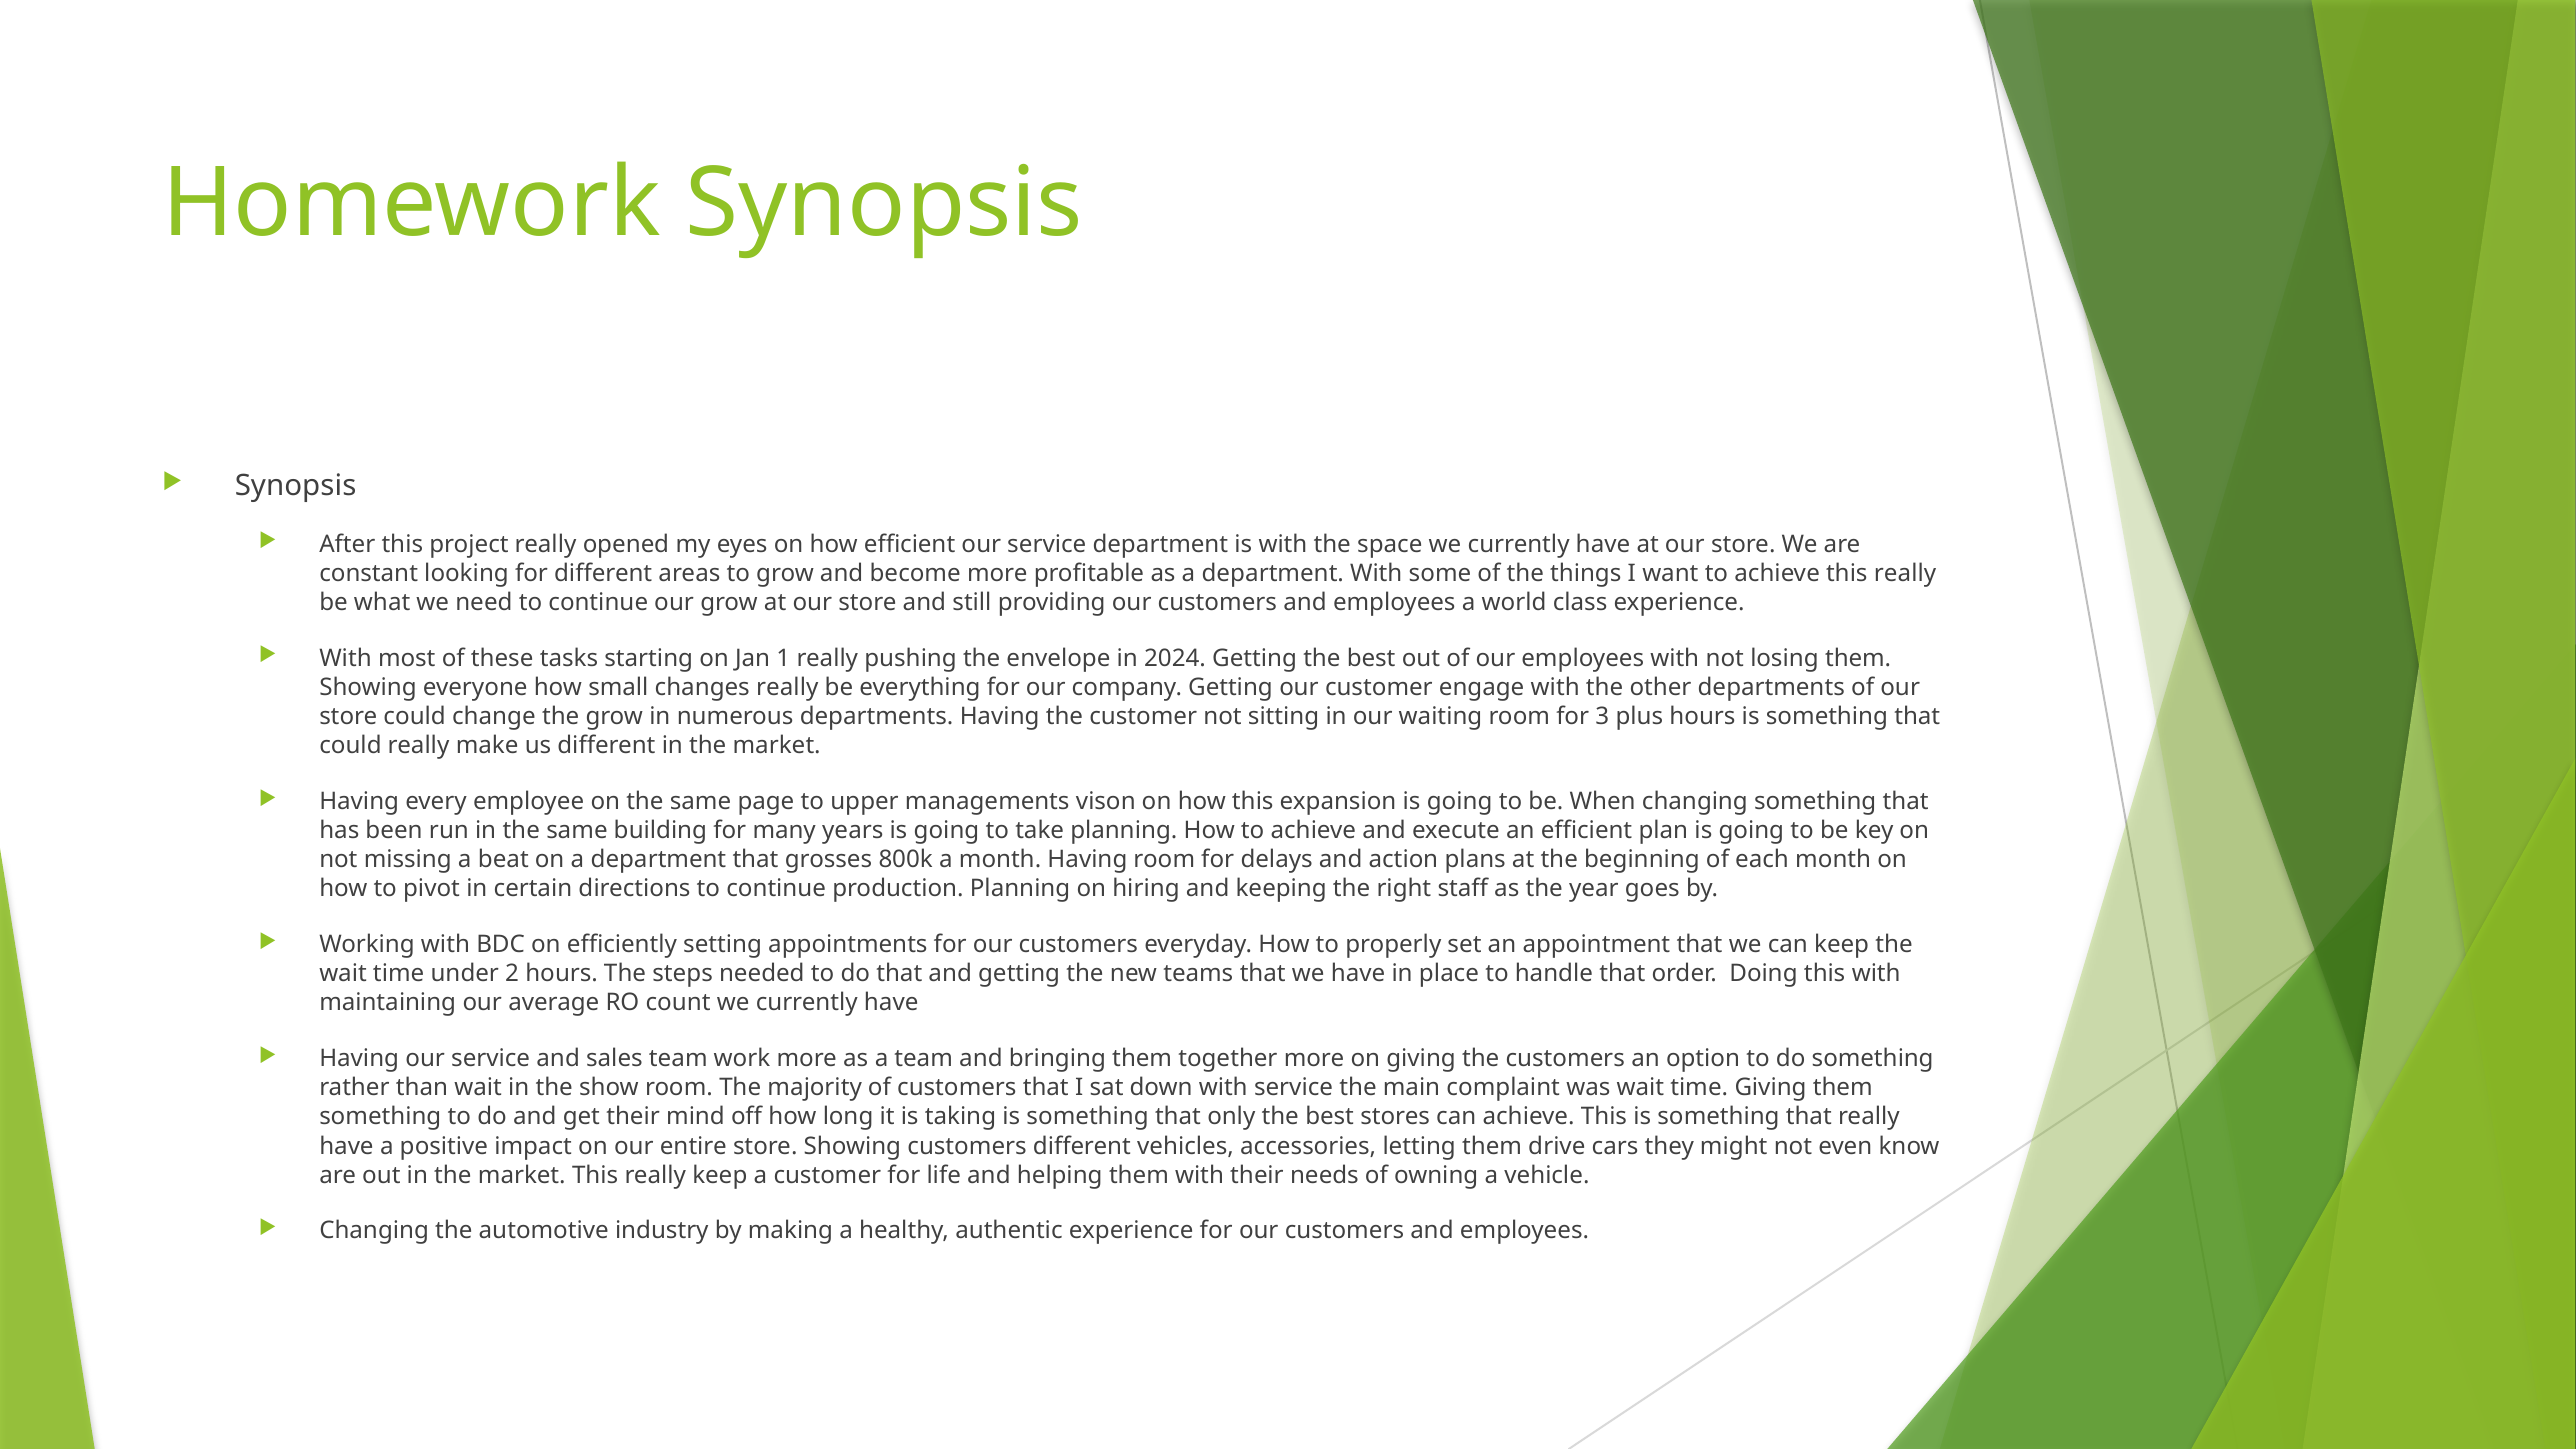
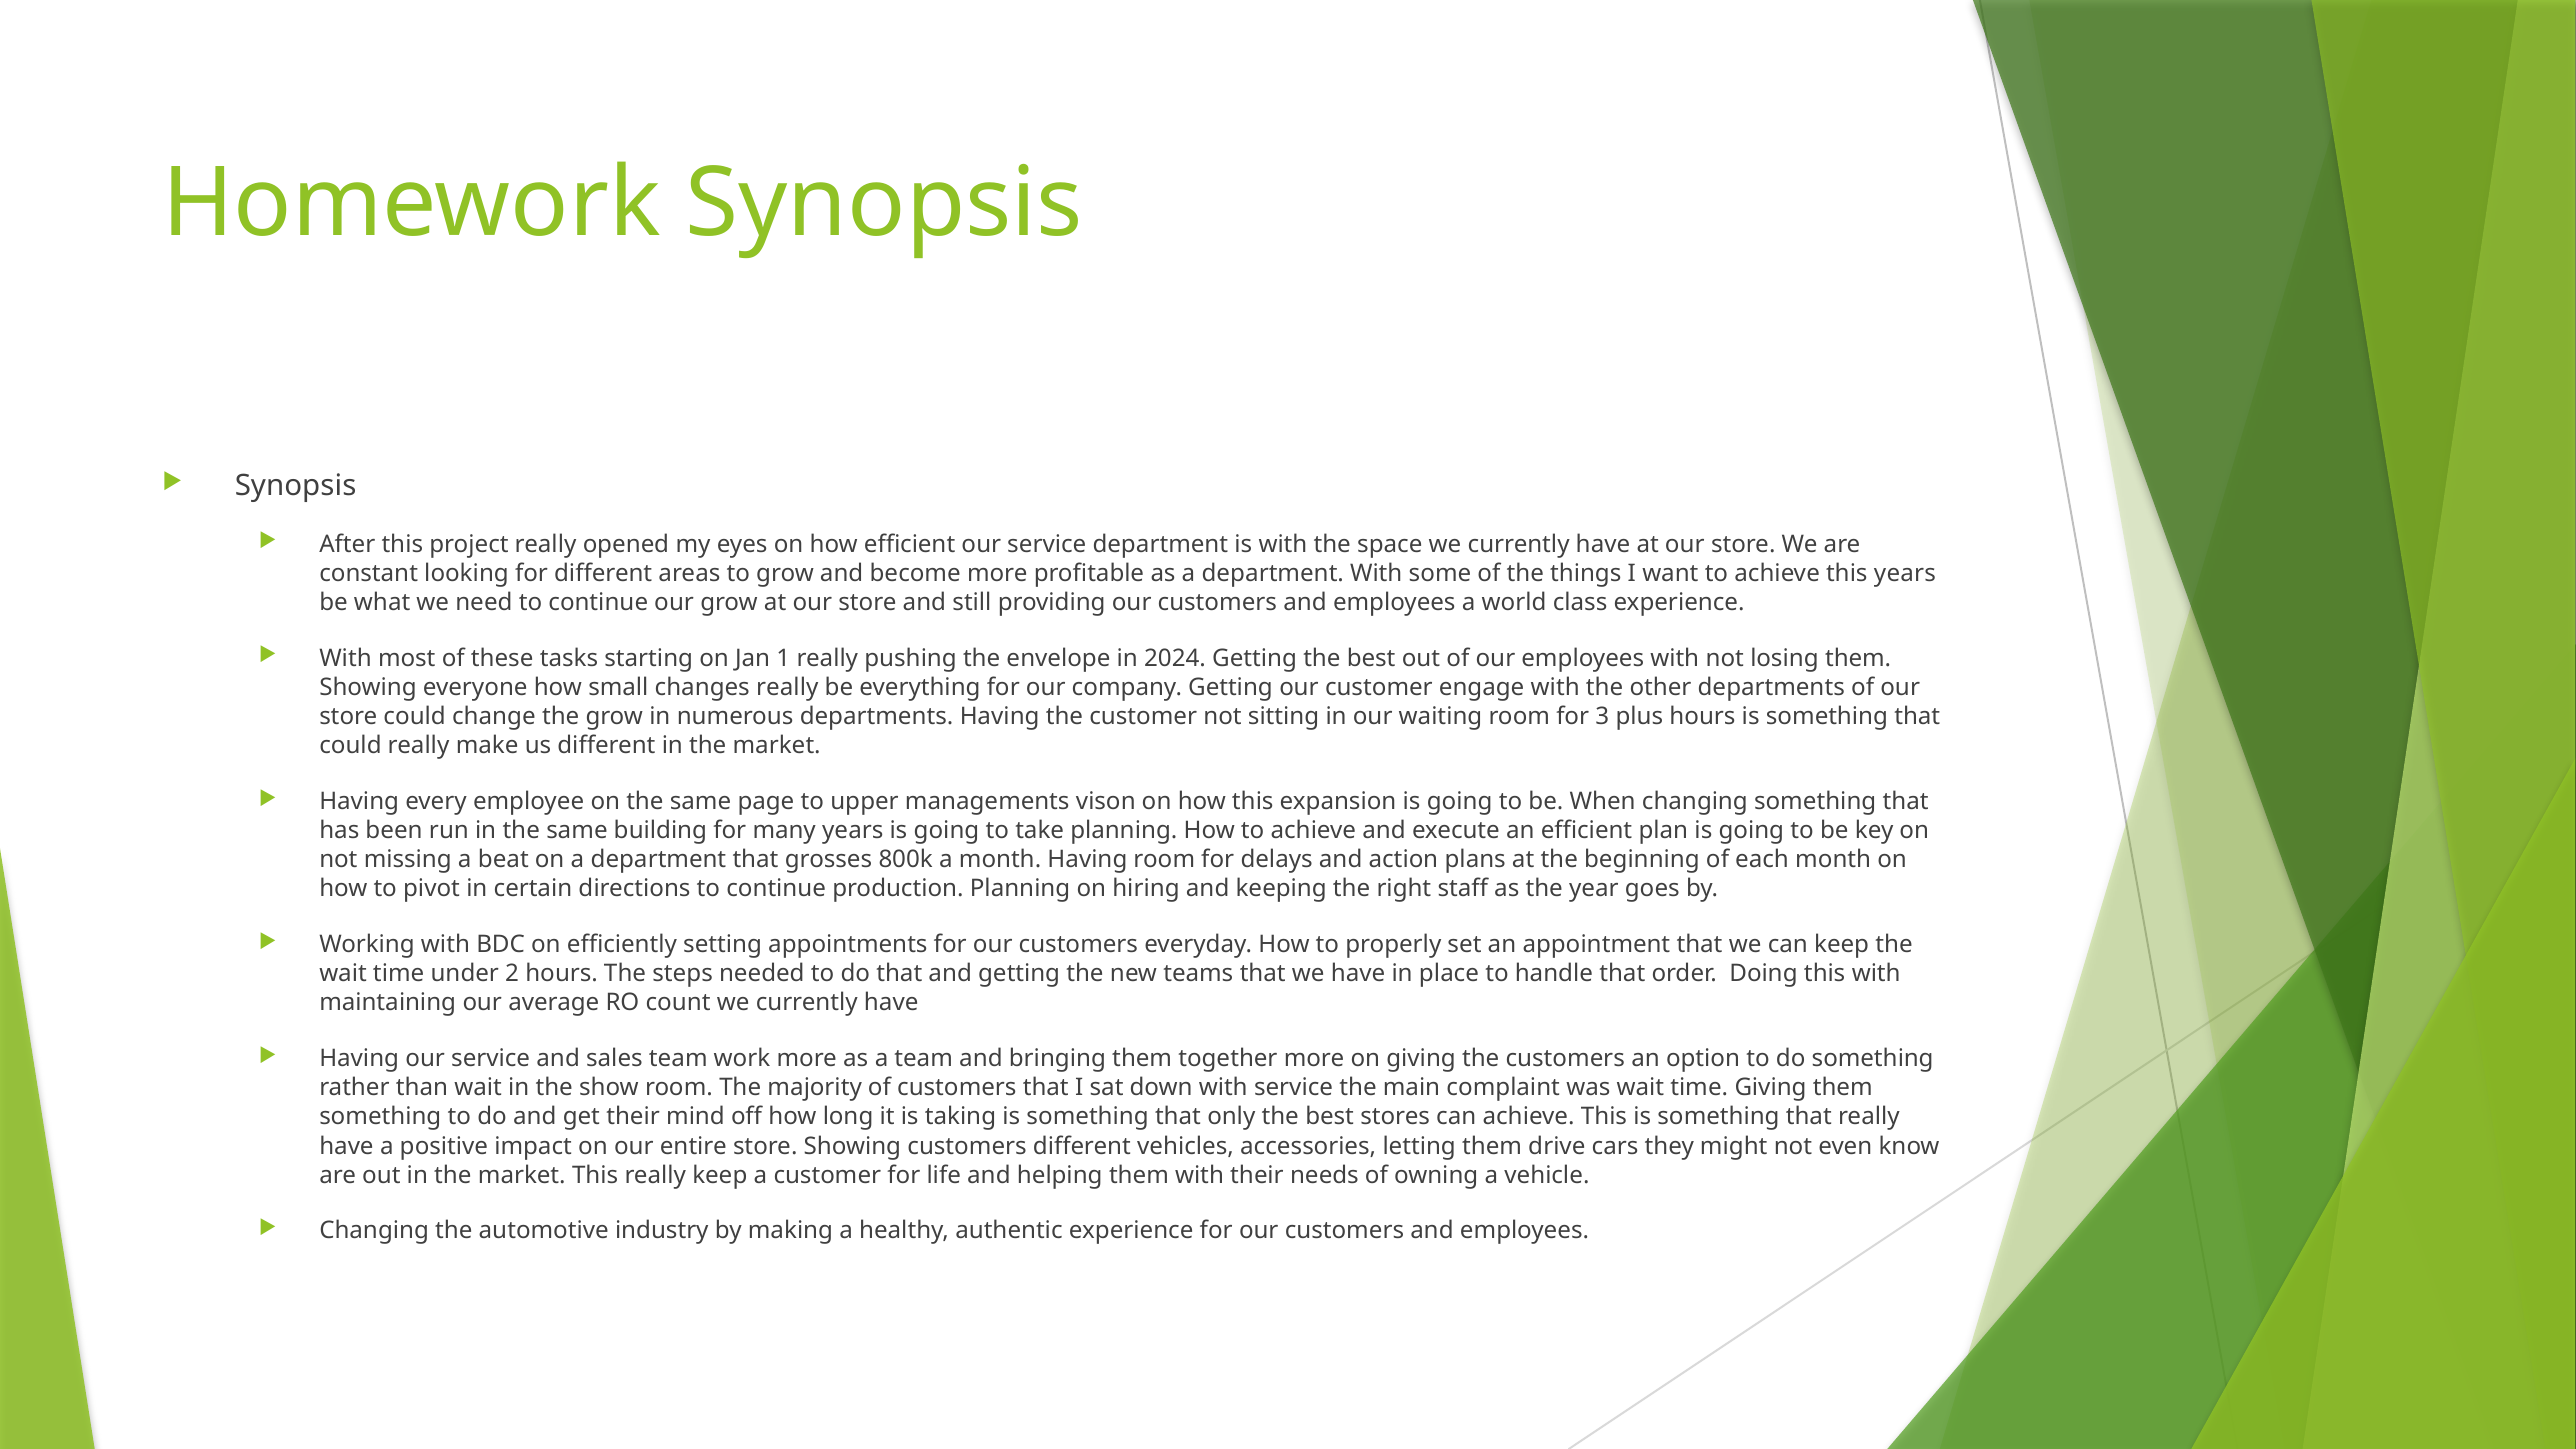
achieve this really: really -> years (1905, 574)
